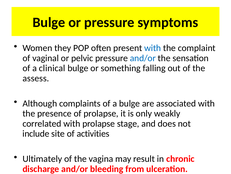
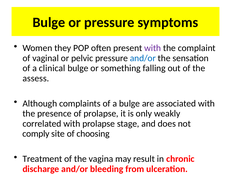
with colour: blue -> purple (153, 48)
include: include -> comply (36, 133)
activities: activities -> choosing (93, 133)
Ultimately: Ultimately -> Treatment (42, 158)
